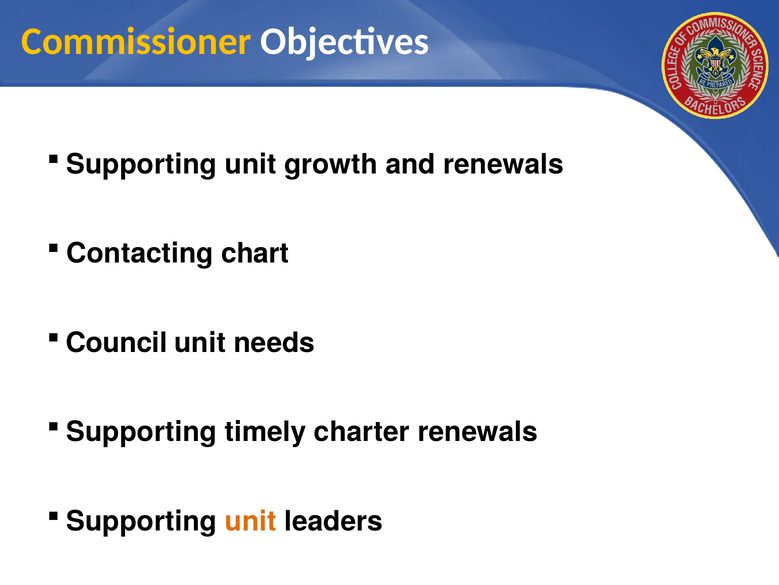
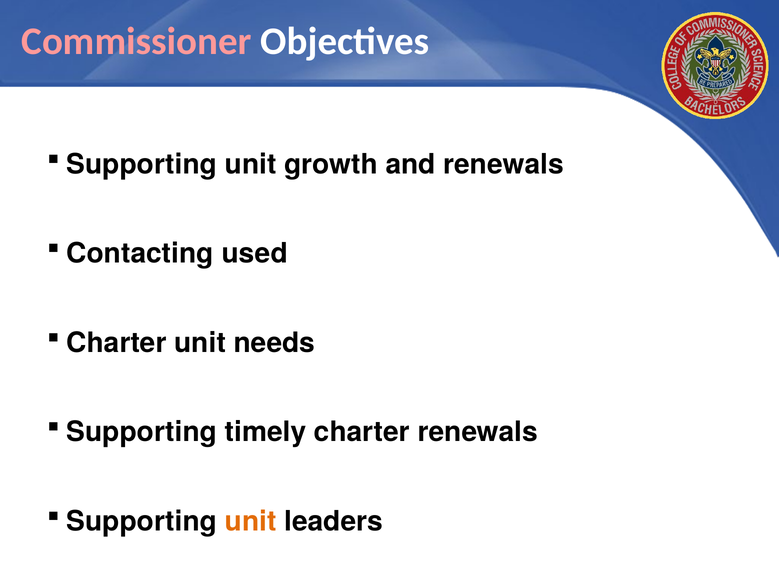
Commissioner colour: yellow -> pink (137, 41)
chart: chart -> used (255, 253)
Council: Council -> Charter (116, 342)
